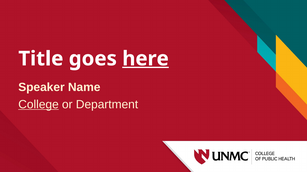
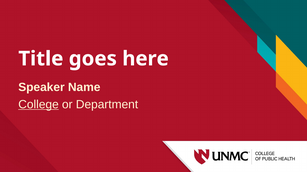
here underline: present -> none (145, 59)
